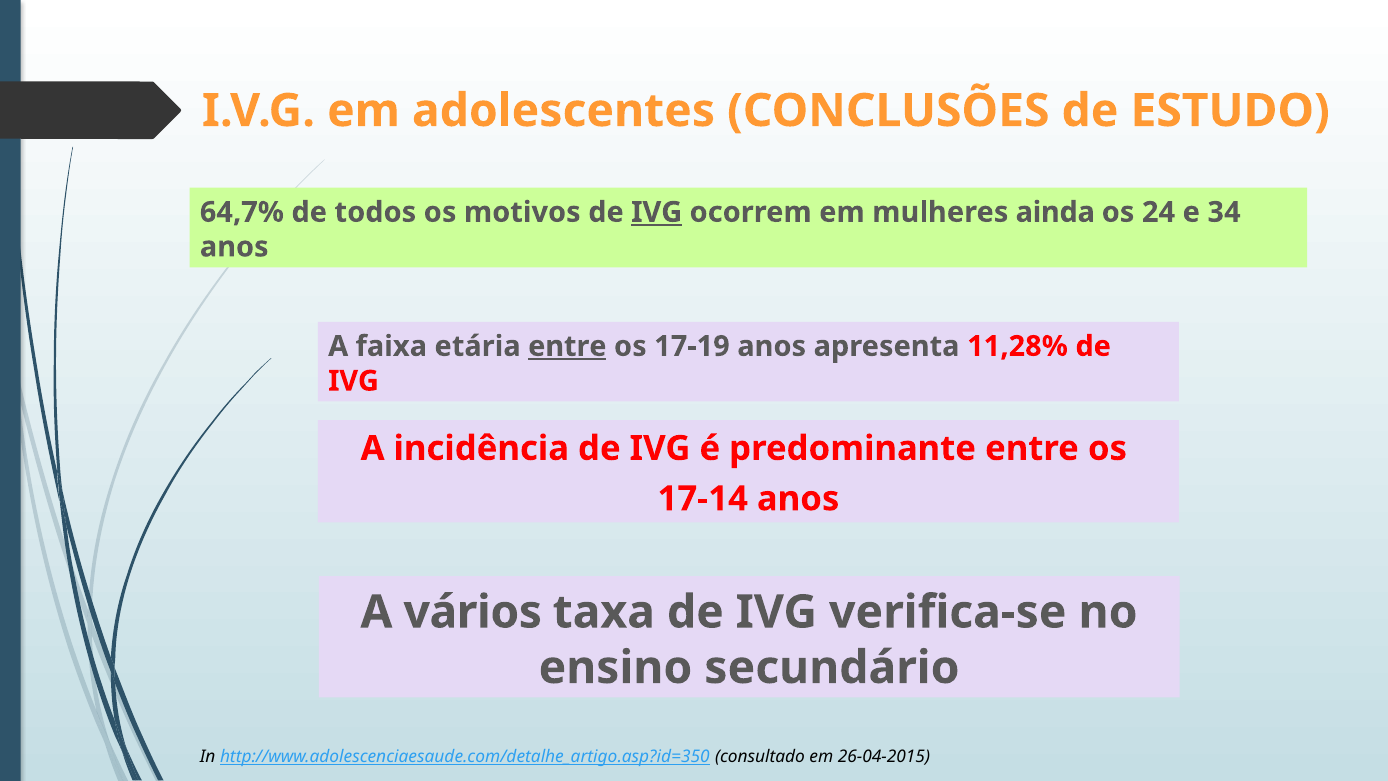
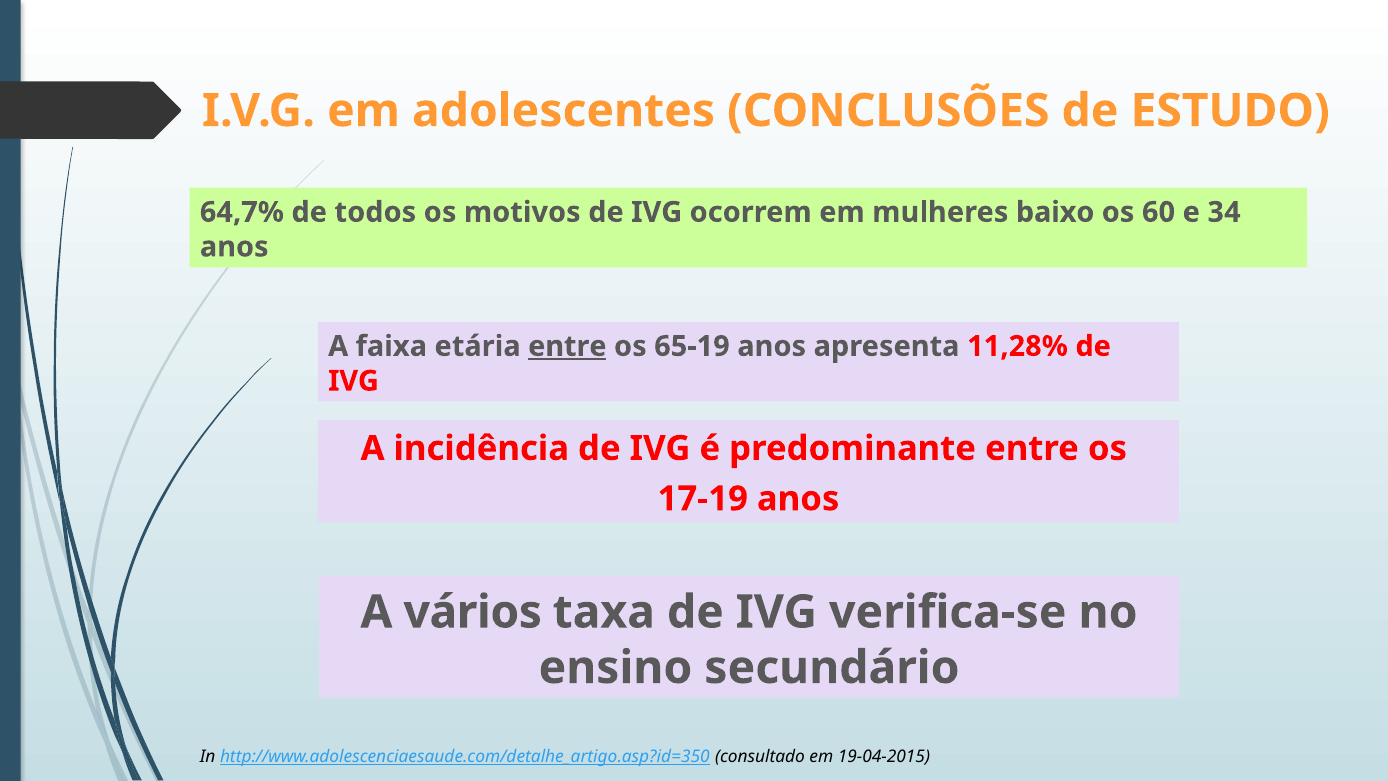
IVG underline: present -> none (657, 212)
ainda: ainda -> baixo (1055, 212)
24: 24 -> 60 (1159, 212)
17-19: 17-19 -> 65-19 (692, 346)
17-14: 17-14 -> 17-19 (703, 499)
26-04-2015: 26-04-2015 -> 19-04-2015 (884, 756)
